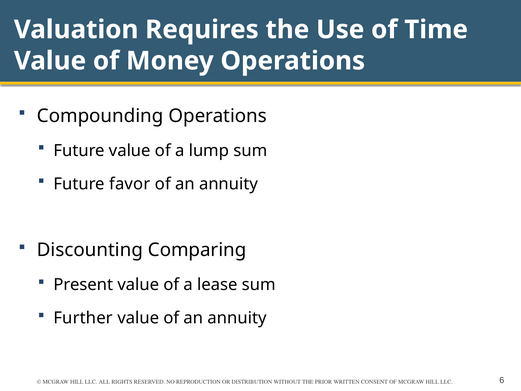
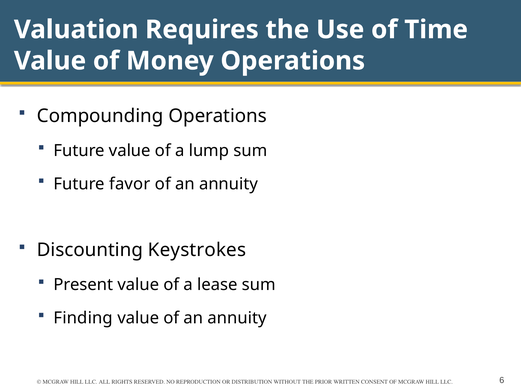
Comparing: Comparing -> Keystrokes (197, 250)
Further: Further -> Finding (83, 318)
